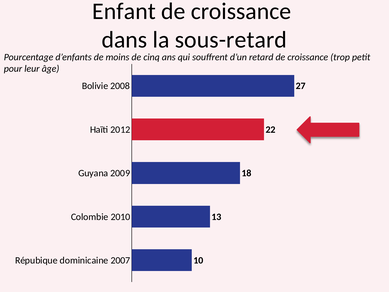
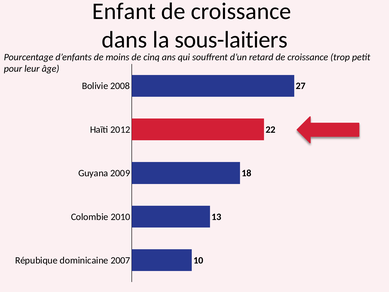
sous-retard: sous-retard -> sous-laitiers (231, 40)
